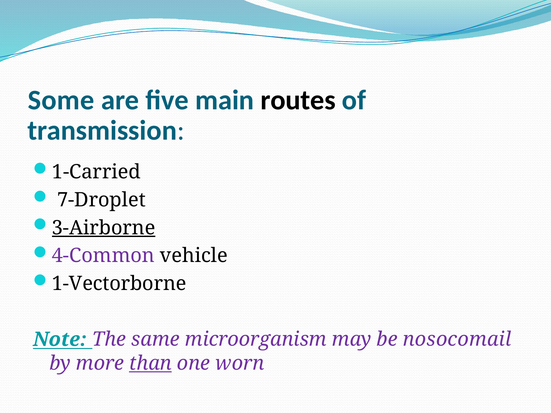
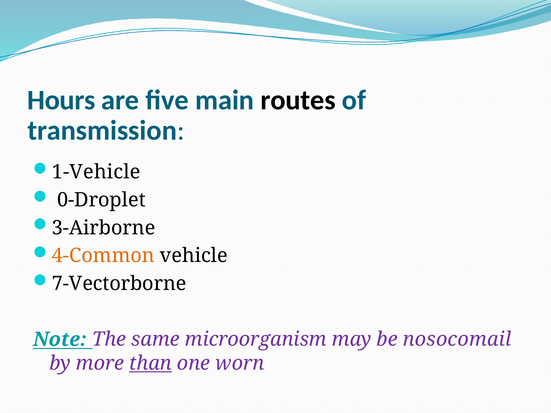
Some: Some -> Hours (61, 100)
1-Carried: 1-Carried -> 1-Vehicle (96, 172)
7-Droplet: 7-Droplet -> 0-Droplet (101, 200)
3-Airborne underline: present -> none (104, 228)
4-Common colour: purple -> orange (103, 256)
1-Vectorborne: 1-Vectorborne -> 7-Vectorborne (119, 284)
